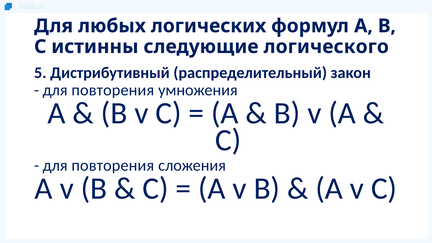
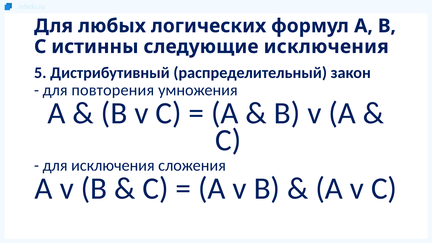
следующие логического: логического -> исключения (326, 47)
повторения: повторения -> исключения (113, 165)
